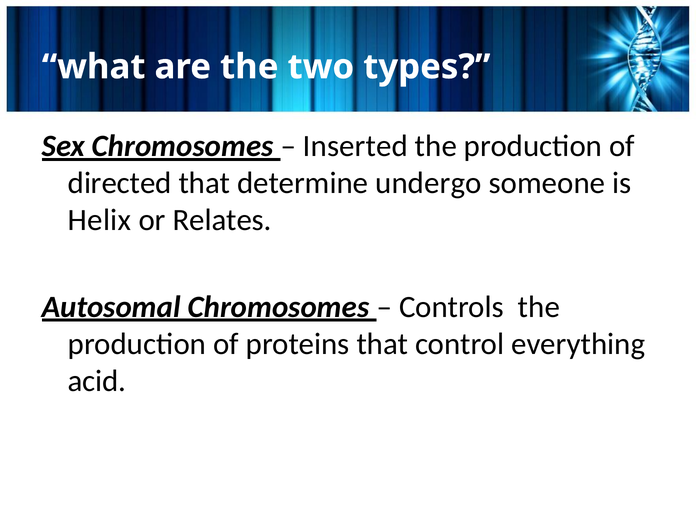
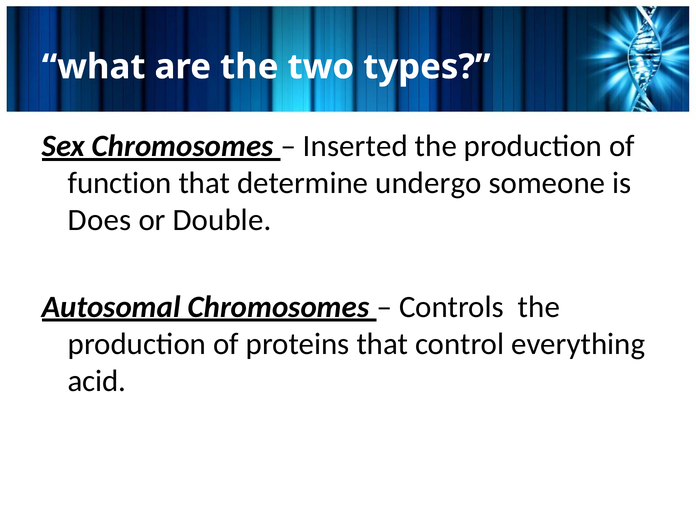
directed: directed -> function (120, 183)
Helix: Helix -> Does (100, 220)
Relates: Relates -> Double (222, 220)
